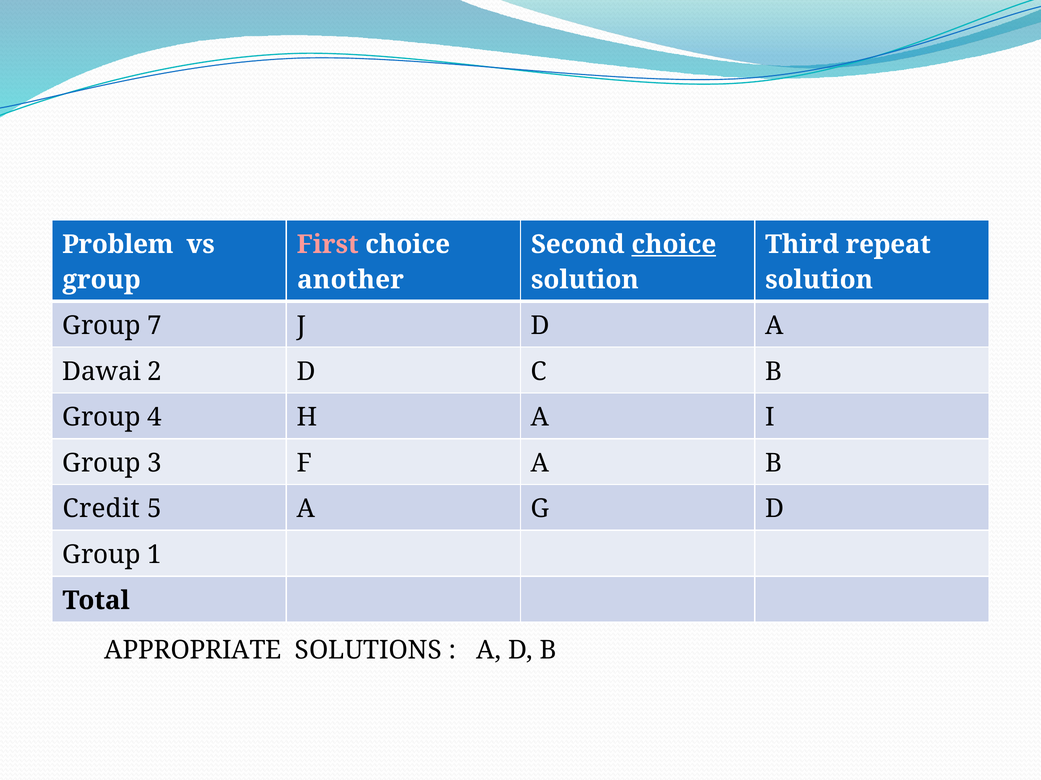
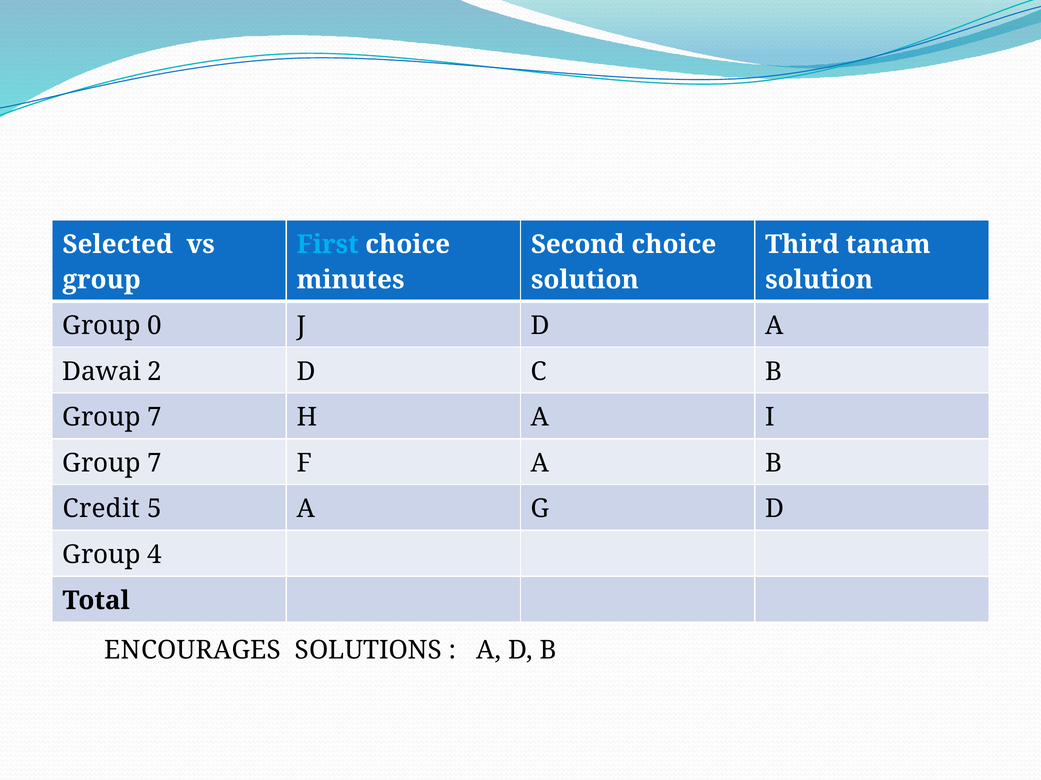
Problem: Problem -> Selected (118, 245)
First colour: pink -> light blue (328, 245)
choice underline: present -> none (674, 245)
repeat: repeat -> tanam (888, 245)
another: another -> minutes (351, 280)
7: 7 -> 0 (155, 326)
4: 4 -> 7 (155, 418)
3: 3 -> 7 (155, 464)
1: 1 -> 4 (155, 555)
APPROPRIATE: APPROPRIATE -> ENCOURAGES (193, 651)
